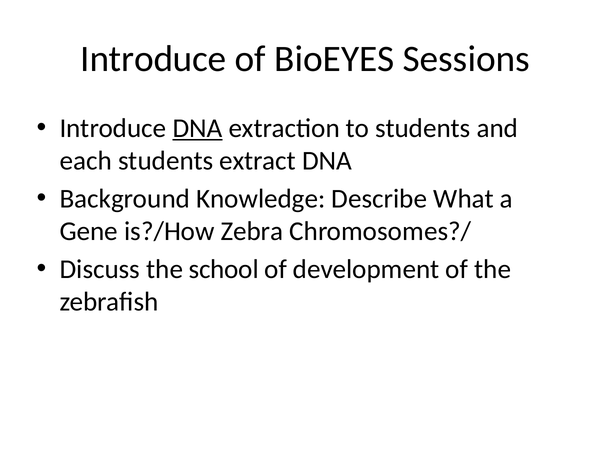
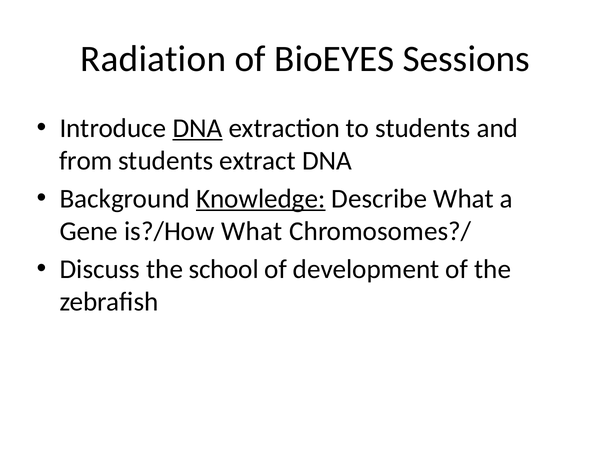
Introduce: Introduce -> Radiation (153, 59)
each: each -> from (86, 161)
Knowledge underline: none -> present (261, 199)
is?/How Zebra: Zebra -> What (252, 231)
